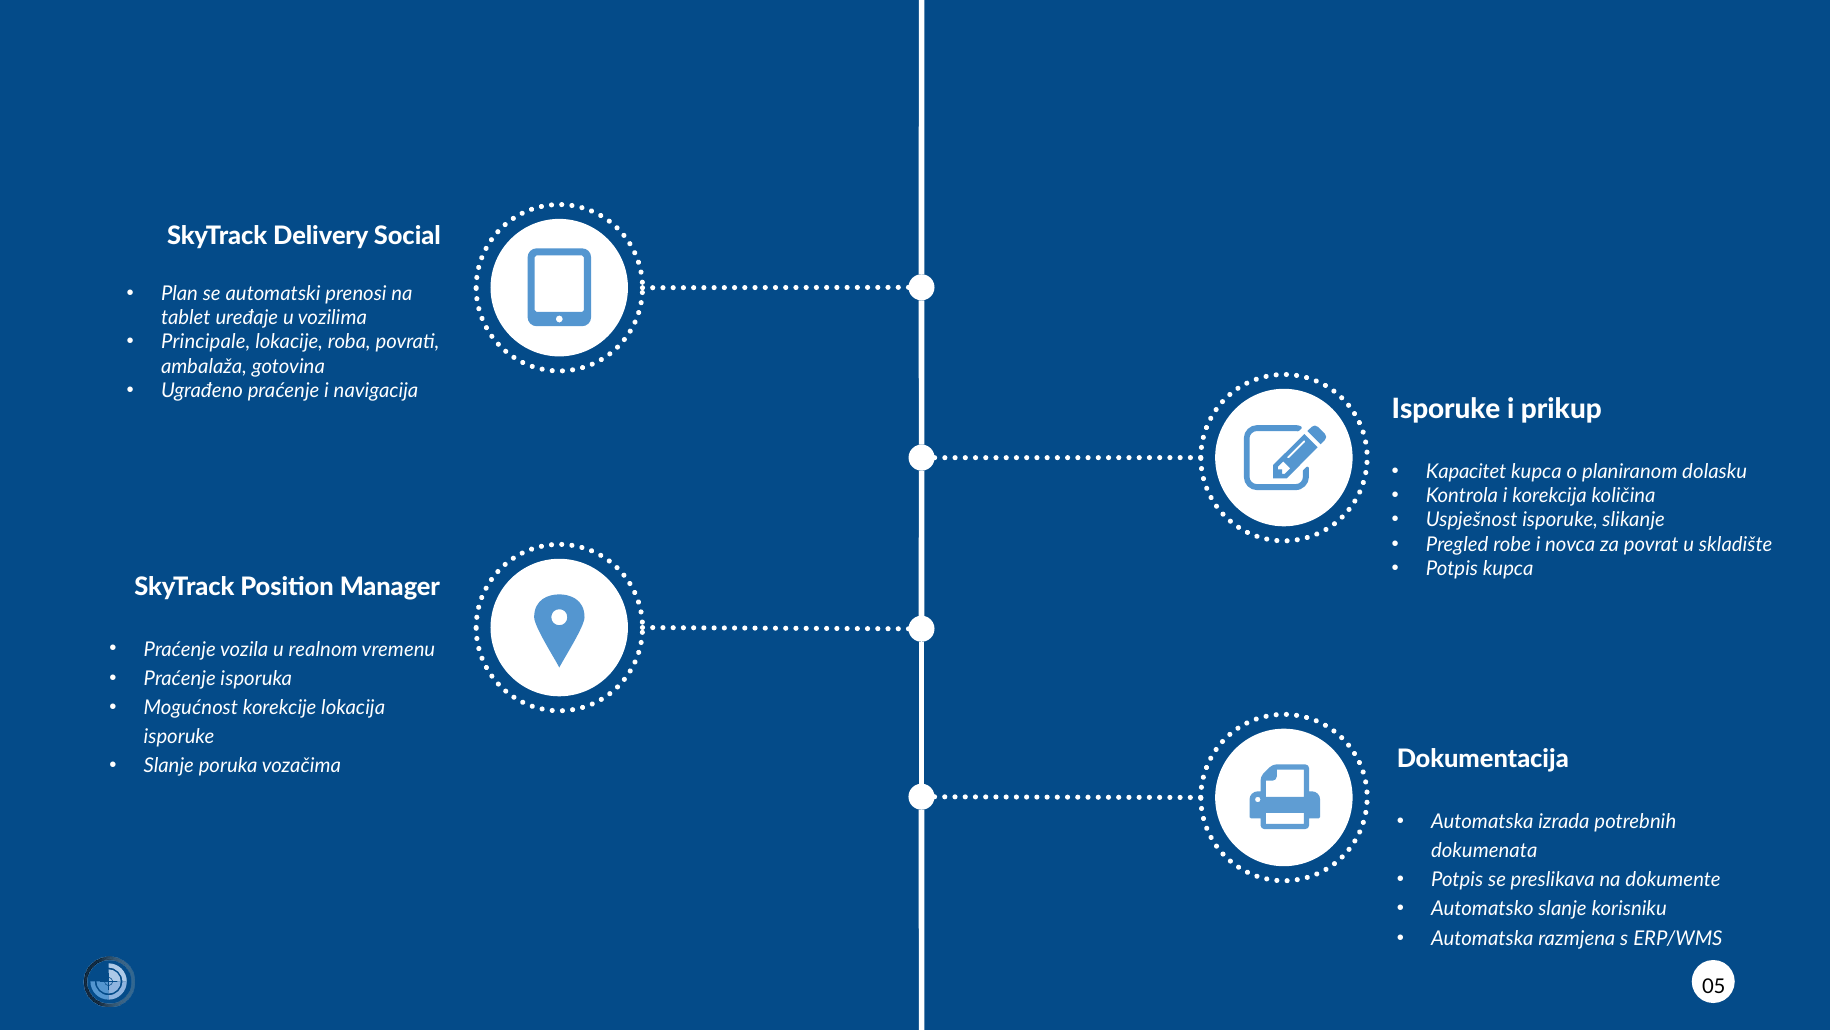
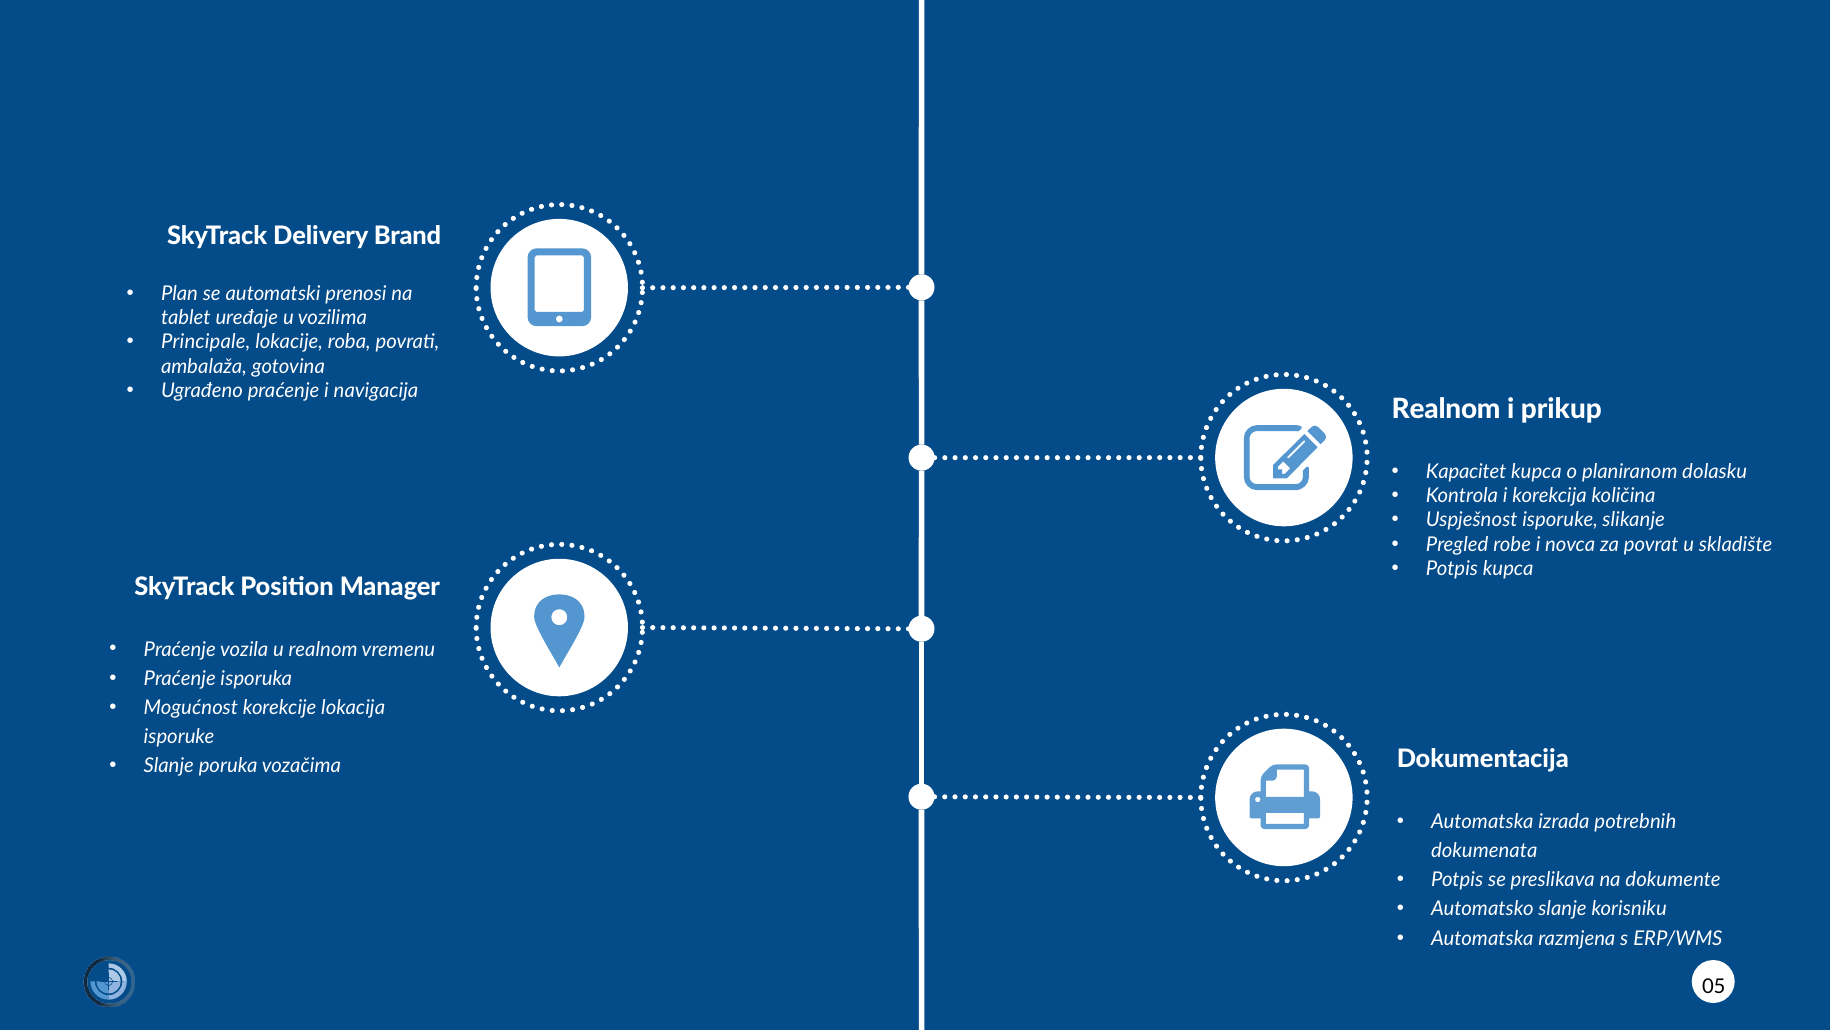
Social: Social -> Brand (407, 236)
Isporuke: Isporuke -> Realnom (1446, 409)
